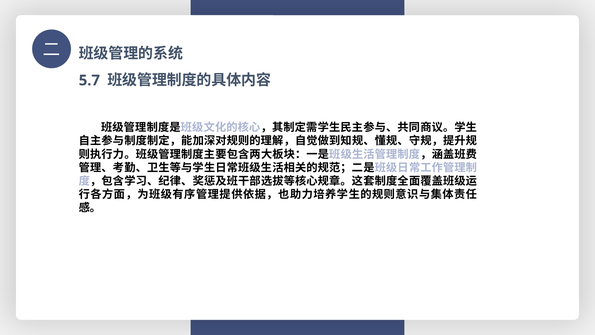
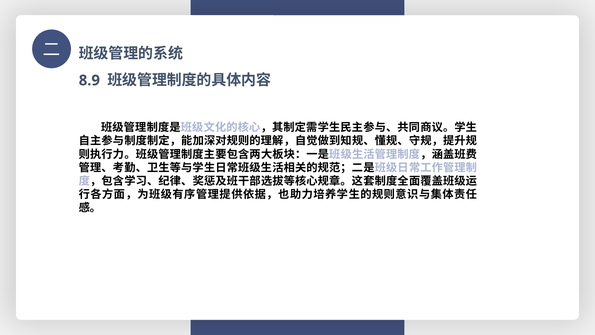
5.7: 5.7 -> 8.9 (89, 80)
